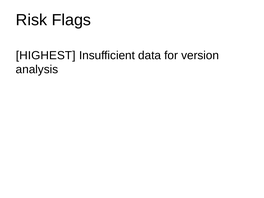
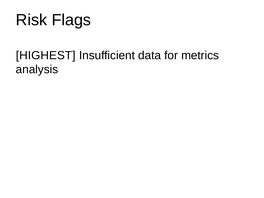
version: version -> metrics (200, 55)
